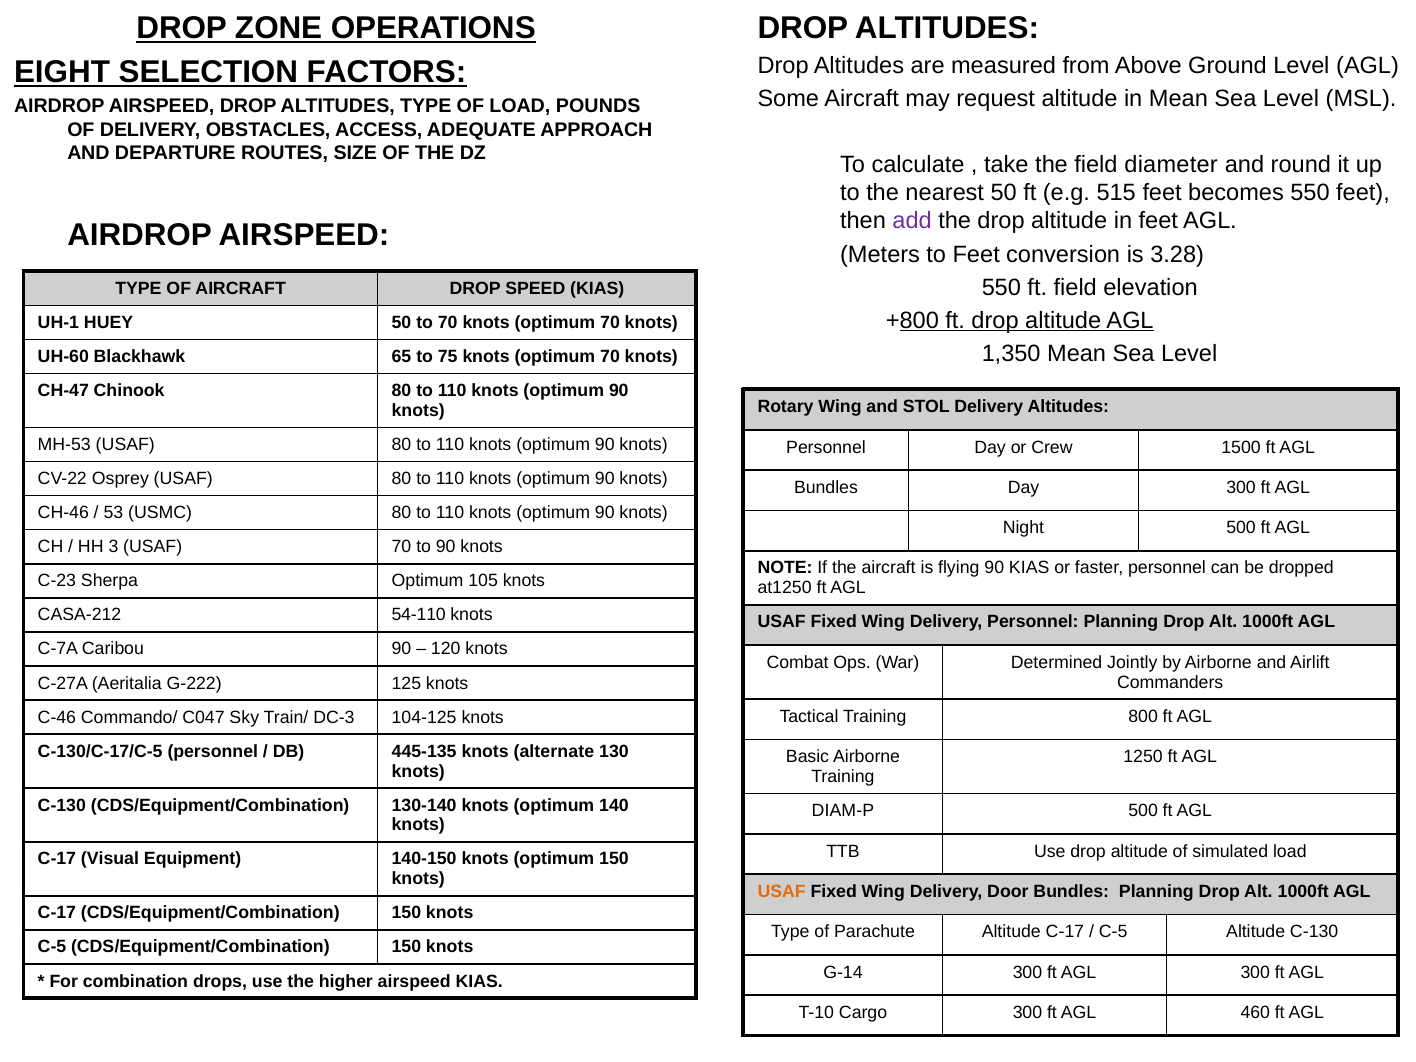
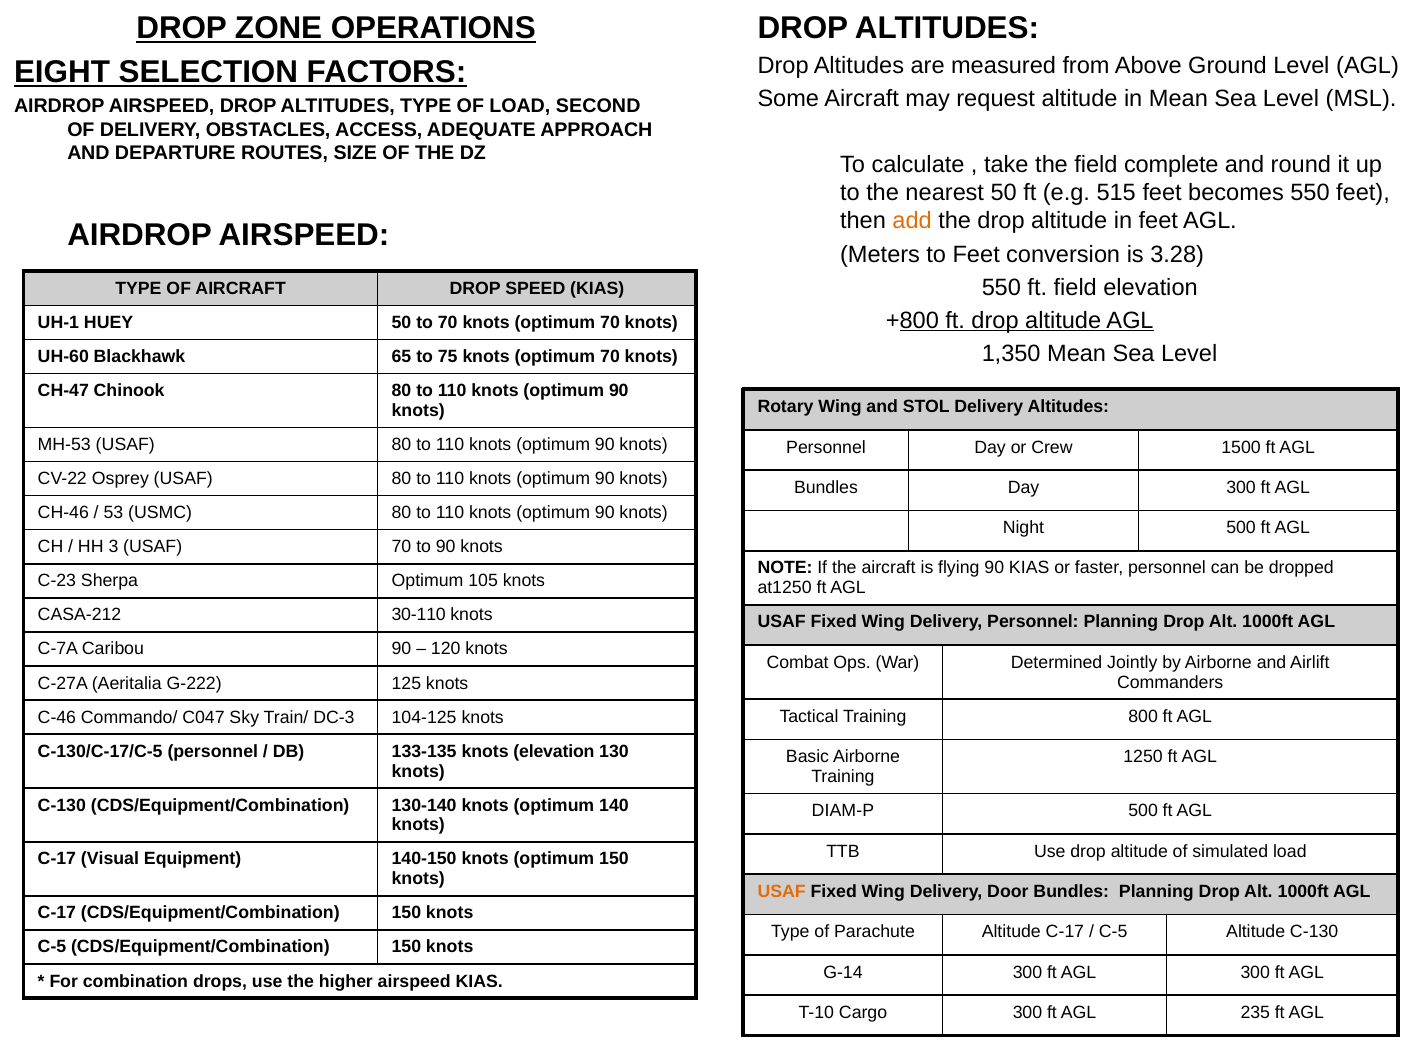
POUNDS: POUNDS -> SECOND (598, 106)
diameter: diameter -> complete (1171, 165)
add colour: purple -> orange (912, 221)
54-110: 54-110 -> 30-110 (419, 615)
445-135: 445-135 -> 133-135 (424, 751)
knots alternate: alternate -> elevation (554, 751)
460: 460 -> 235 (1255, 1012)
